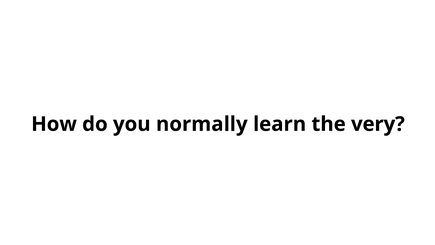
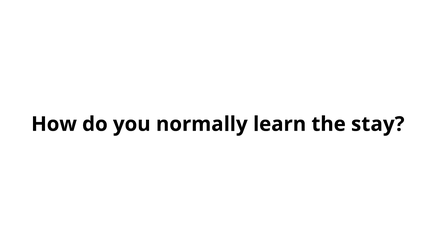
very: very -> stay (378, 124)
